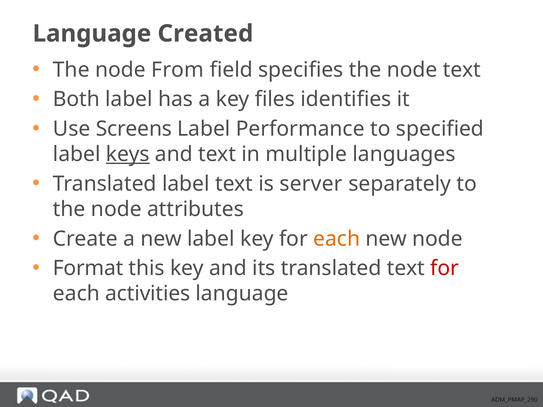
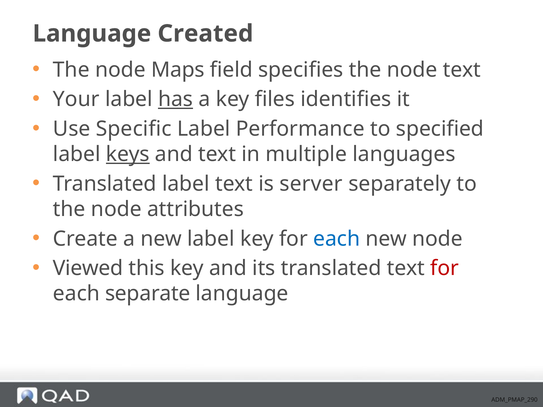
From: From -> Maps (178, 70)
Both: Both -> Your (76, 99)
has underline: none -> present (176, 99)
Screens: Screens -> Specific (134, 129)
each colour: orange -> blue (337, 239)
Format: Format -> Viewed (88, 268)
activities: activities -> separate (148, 294)
